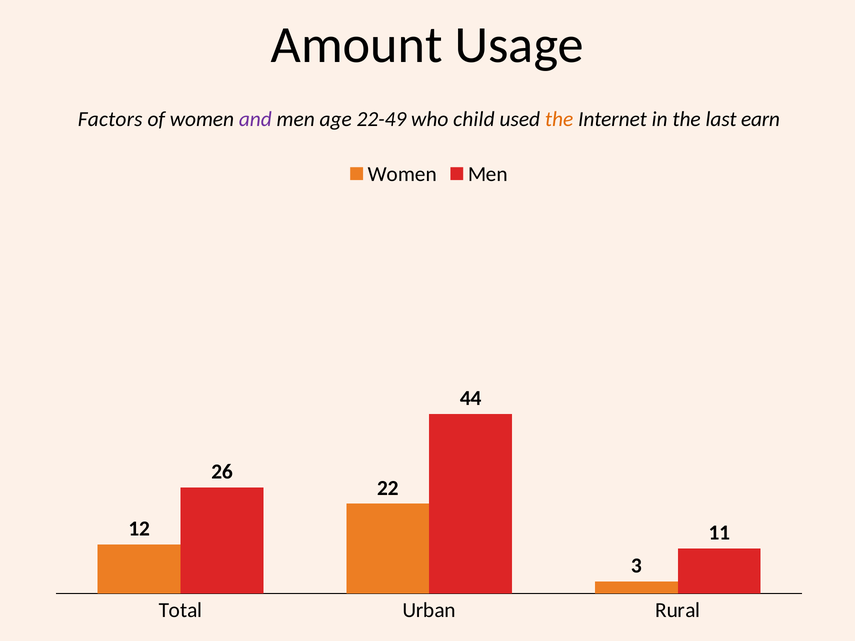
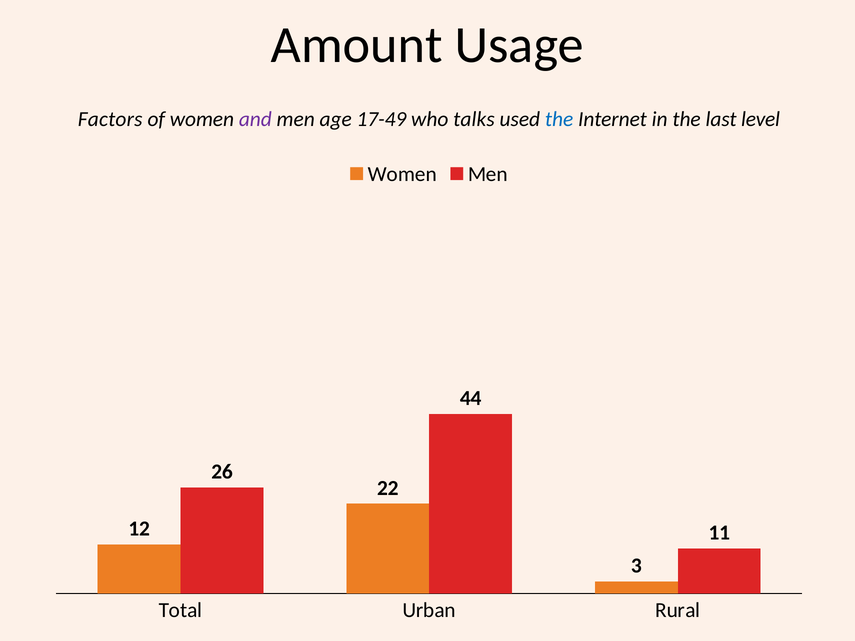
22-49: 22-49 -> 17-49 (381, 119)
child: child -> talks (474, 119)
the colour: orange -> blue (559, 119)
earn: earn -> level (761, 119)
